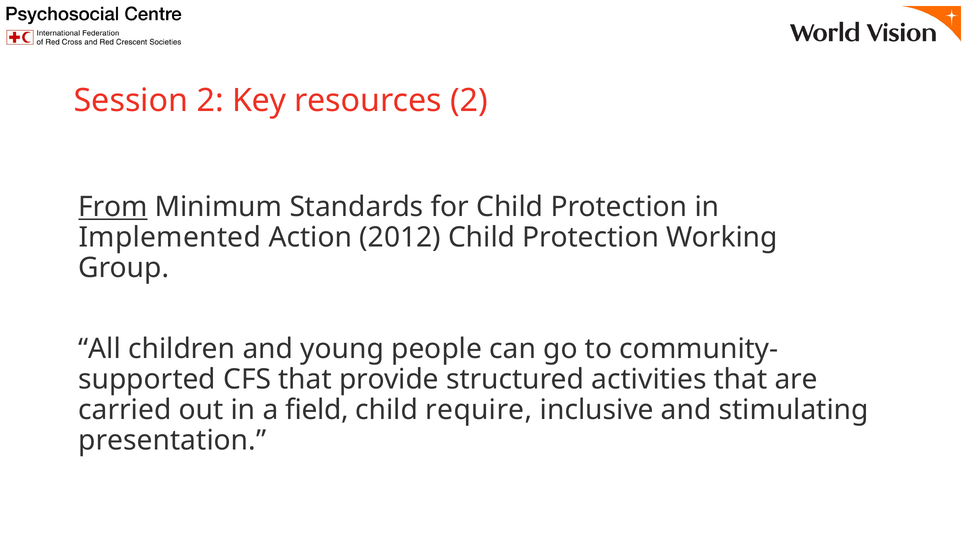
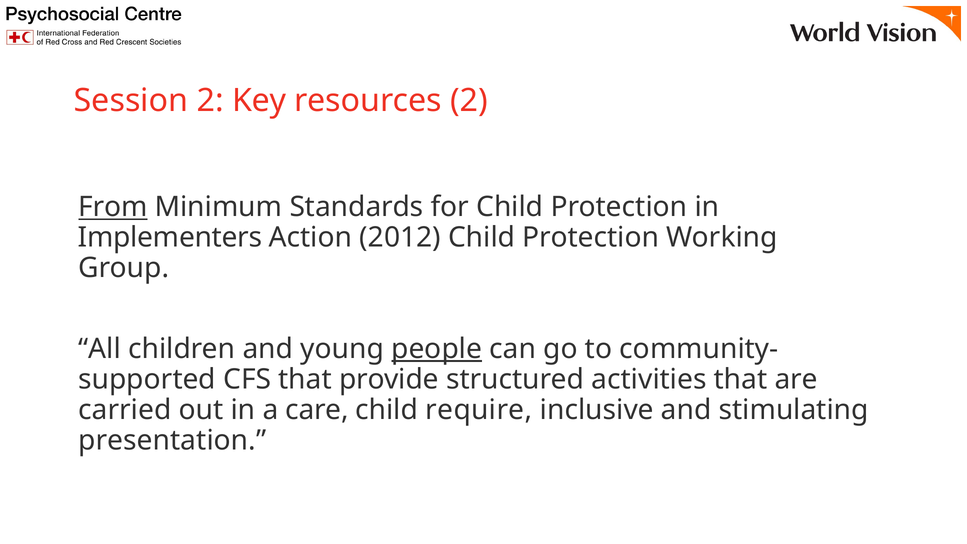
Implemented: Implemented -> Implementers (170, 238)
people underline: none -> present (437, 349)
field: field -> care (317, 410)
